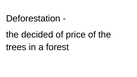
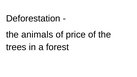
decided: decided -> animals (37, 35)
